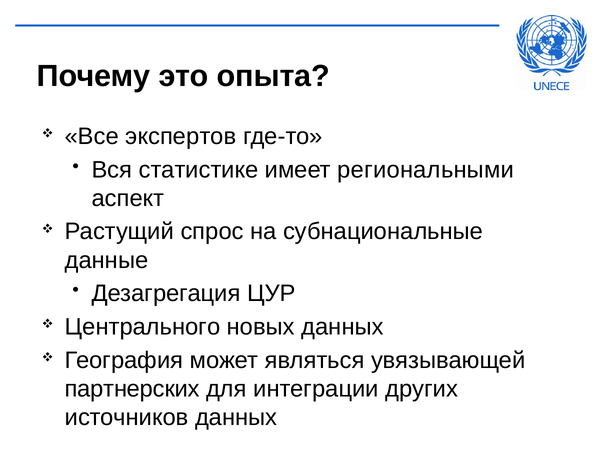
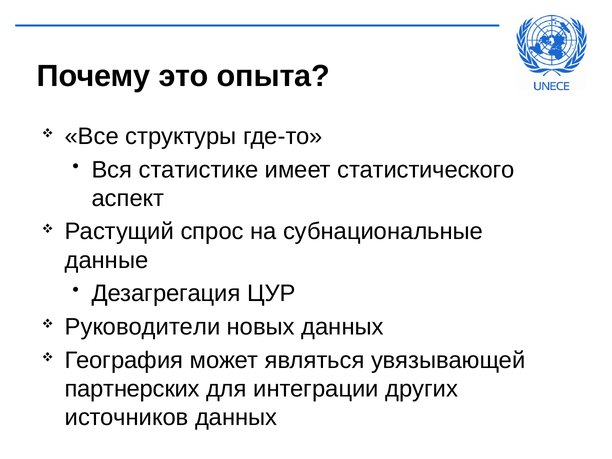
экспертов: экспертов -> структуры (181, 136)
региональными: региональными -> статистического (426, 170)
Центрального: Центрального -> Руководители (143, 327)
